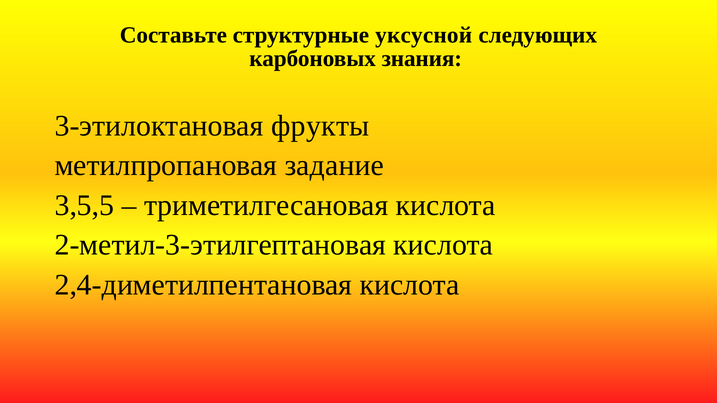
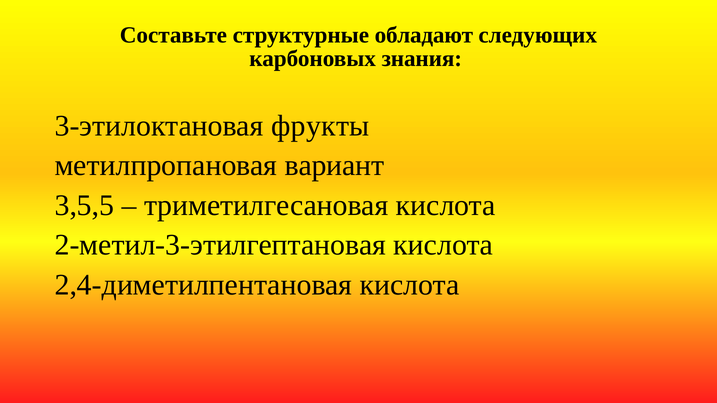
уксусной: уксусной -> обладают (424, 35)
задание: задание -> вариант (334, 166)
